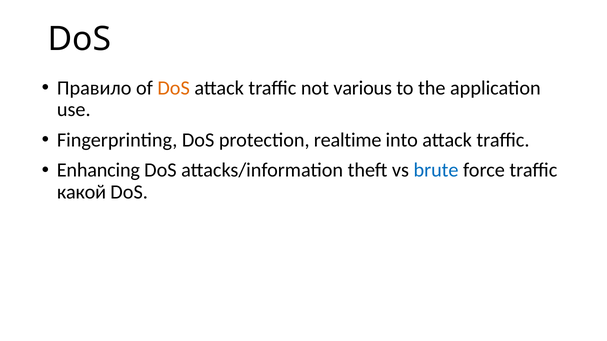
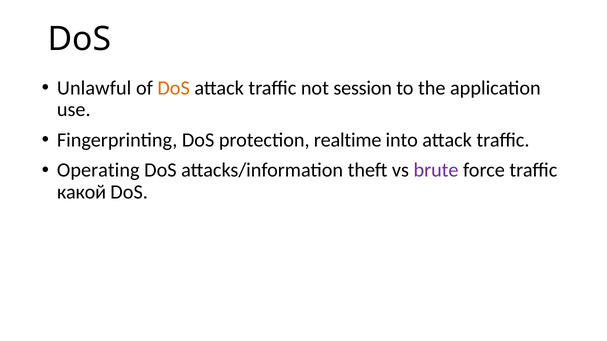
Правило: Правило -> Unlawful (94, 88)
various: various -> session (363, 88)
Enhancing: Enhancing -> Operating (98, 170)
brute colour: blue -> purple (436, 170)
